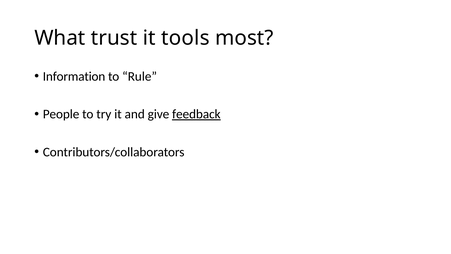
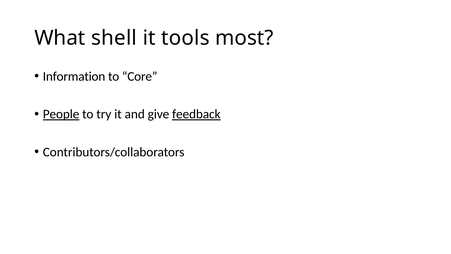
trust: trust -> shell (114, 38)
Rule: Rule -> Core (140, 76)
People underline: none -> present (61, 114)
